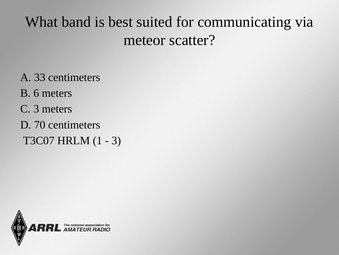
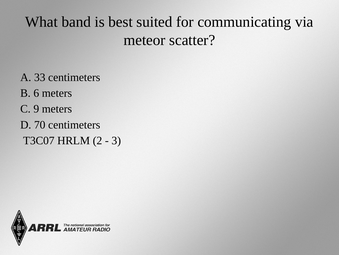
C 3: 3 -> 9 (36, 109)
1: 1 -> 2 (97, 140)
